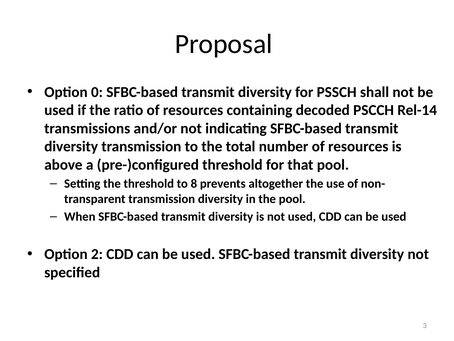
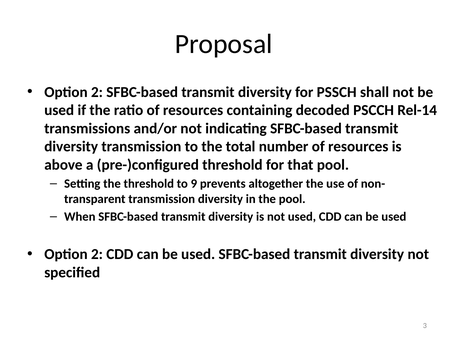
0: 0 -> 2 (97, 92)
8: 8 -> 9 (194, 184)
